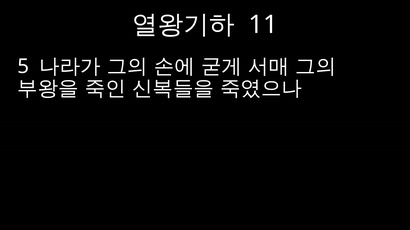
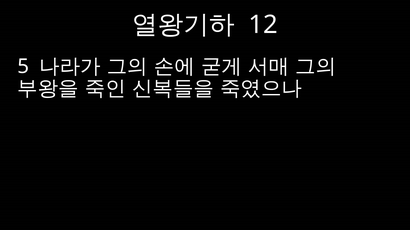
11: 11 -> 12 (263, 25)
